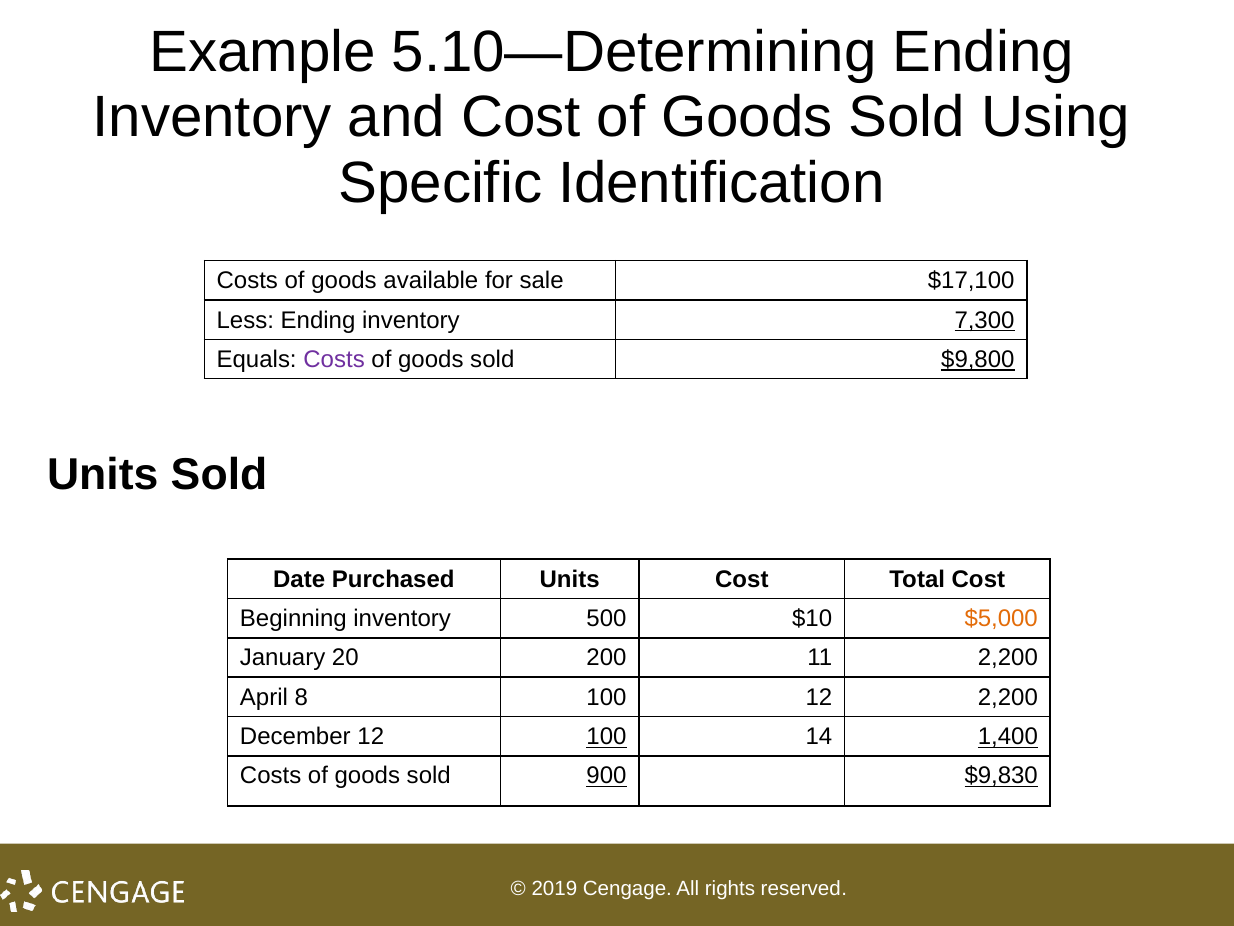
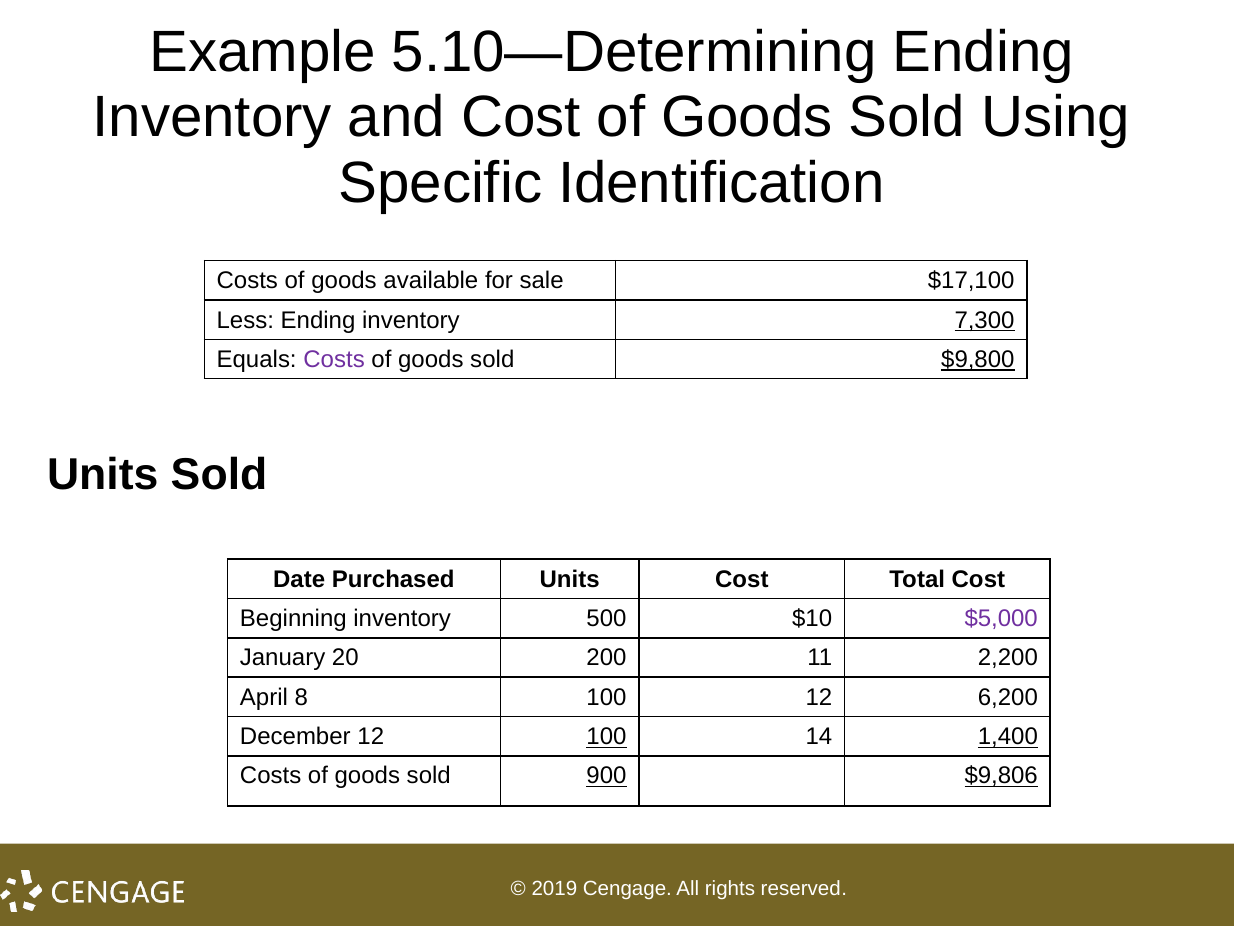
$5,000 colour: orange -> purple (1001, 618)
12 2,200: 2,200 -> 6,200 (1008, 697)
$9,830: $9,830 -> $9,806 (1001, 776)
